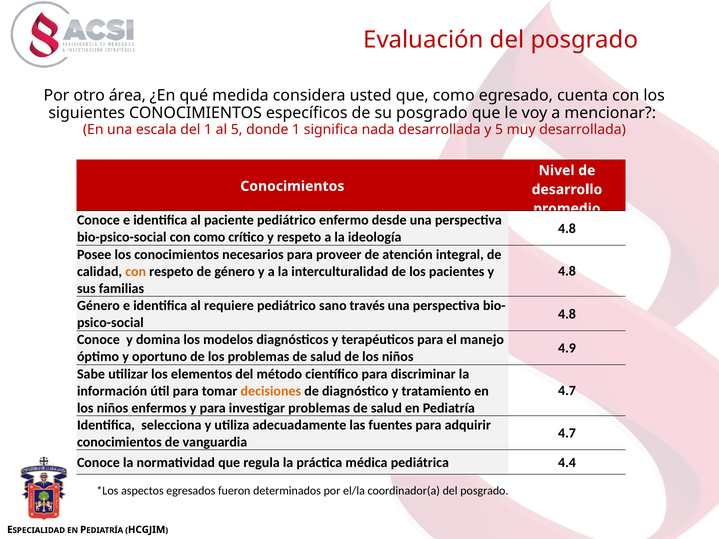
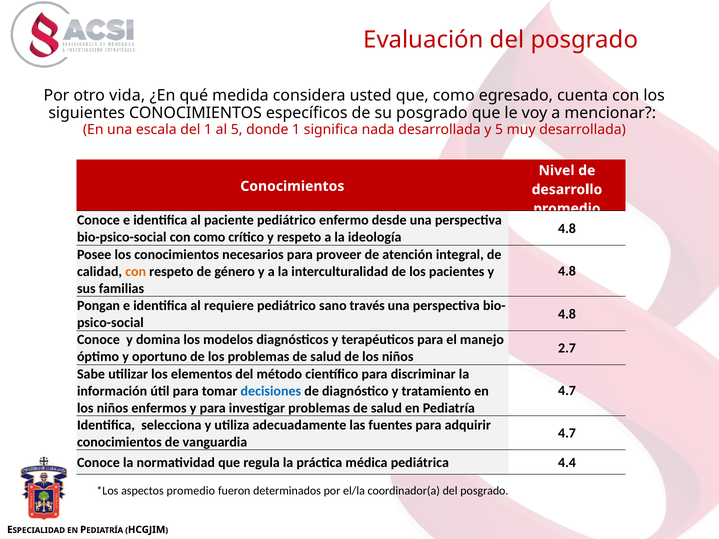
área: área -> vida (127, 95)
Género: Género -> Pongan (98, 306)
4.9: 4.9 -> 2.7 (567, 348)
decisiones colour: orange -> blue (271, 391)
aspectos egresados: egresados -> promedio (191, 491)
